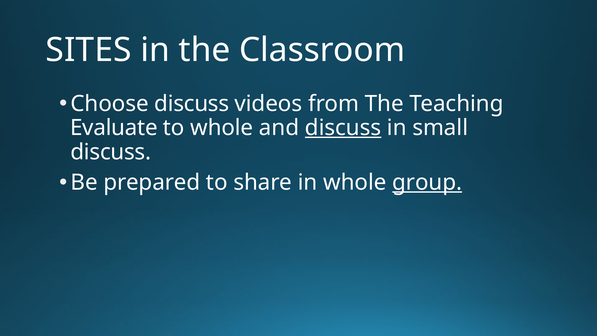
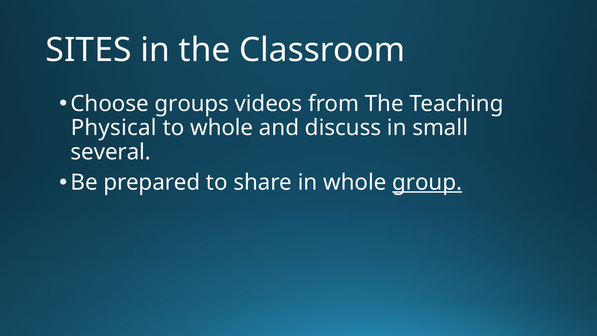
Choose discuss: discuss -> groups (192, 104)
Evaluate: Evaluate -> Physical (114, 128)
discuss underline: present -> none (343, 128)
discuss: discuss -> several (111, 152)
